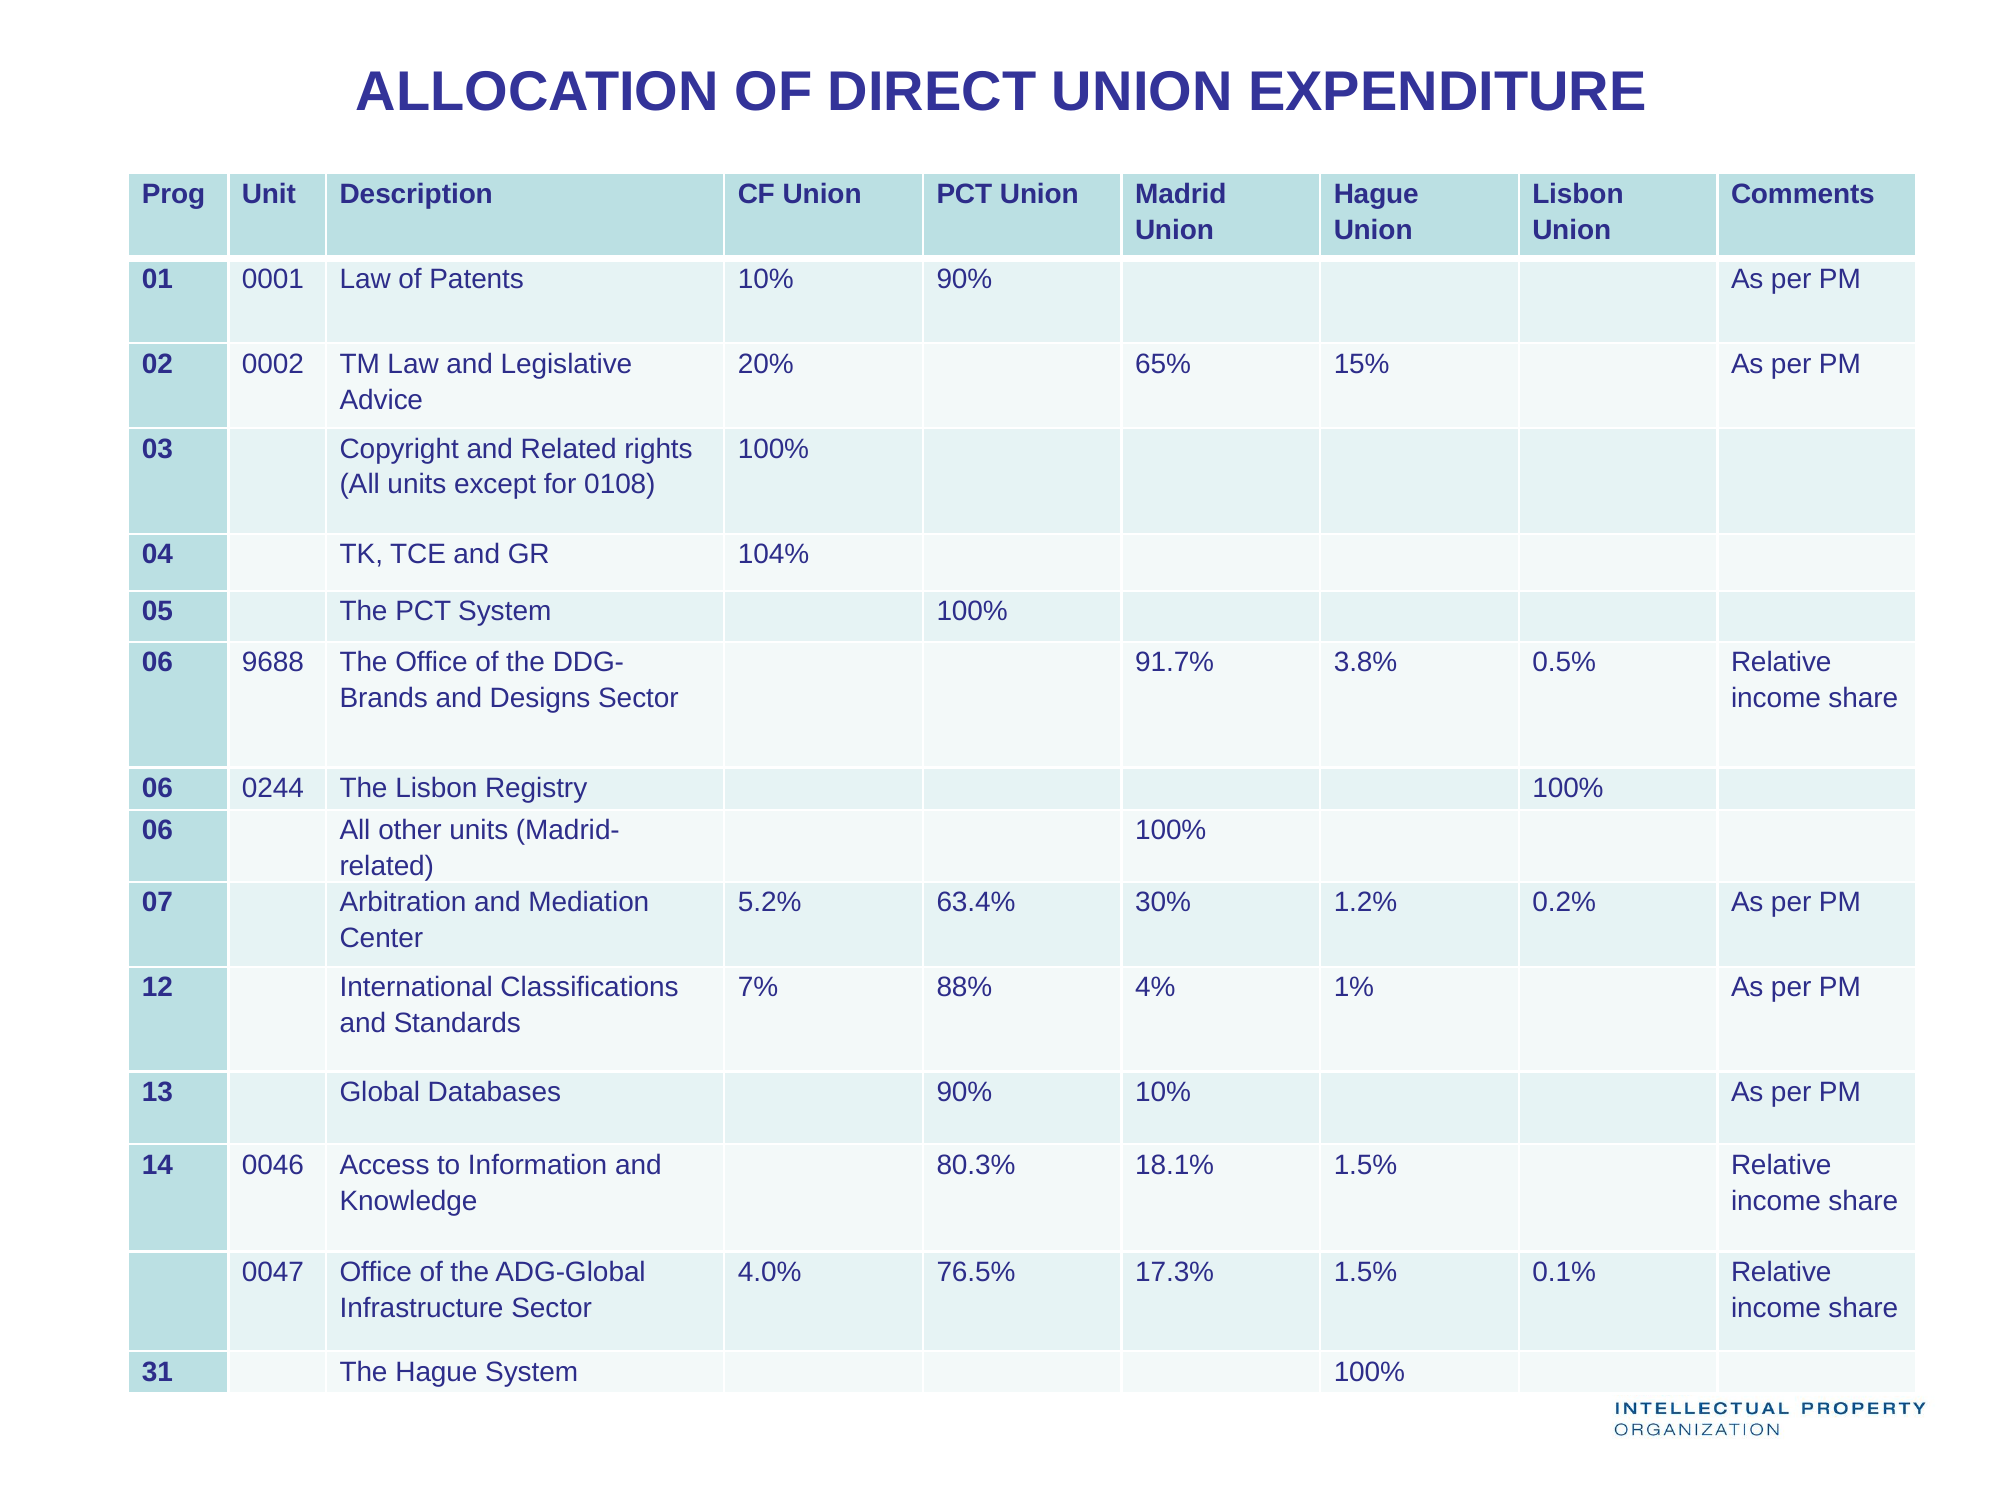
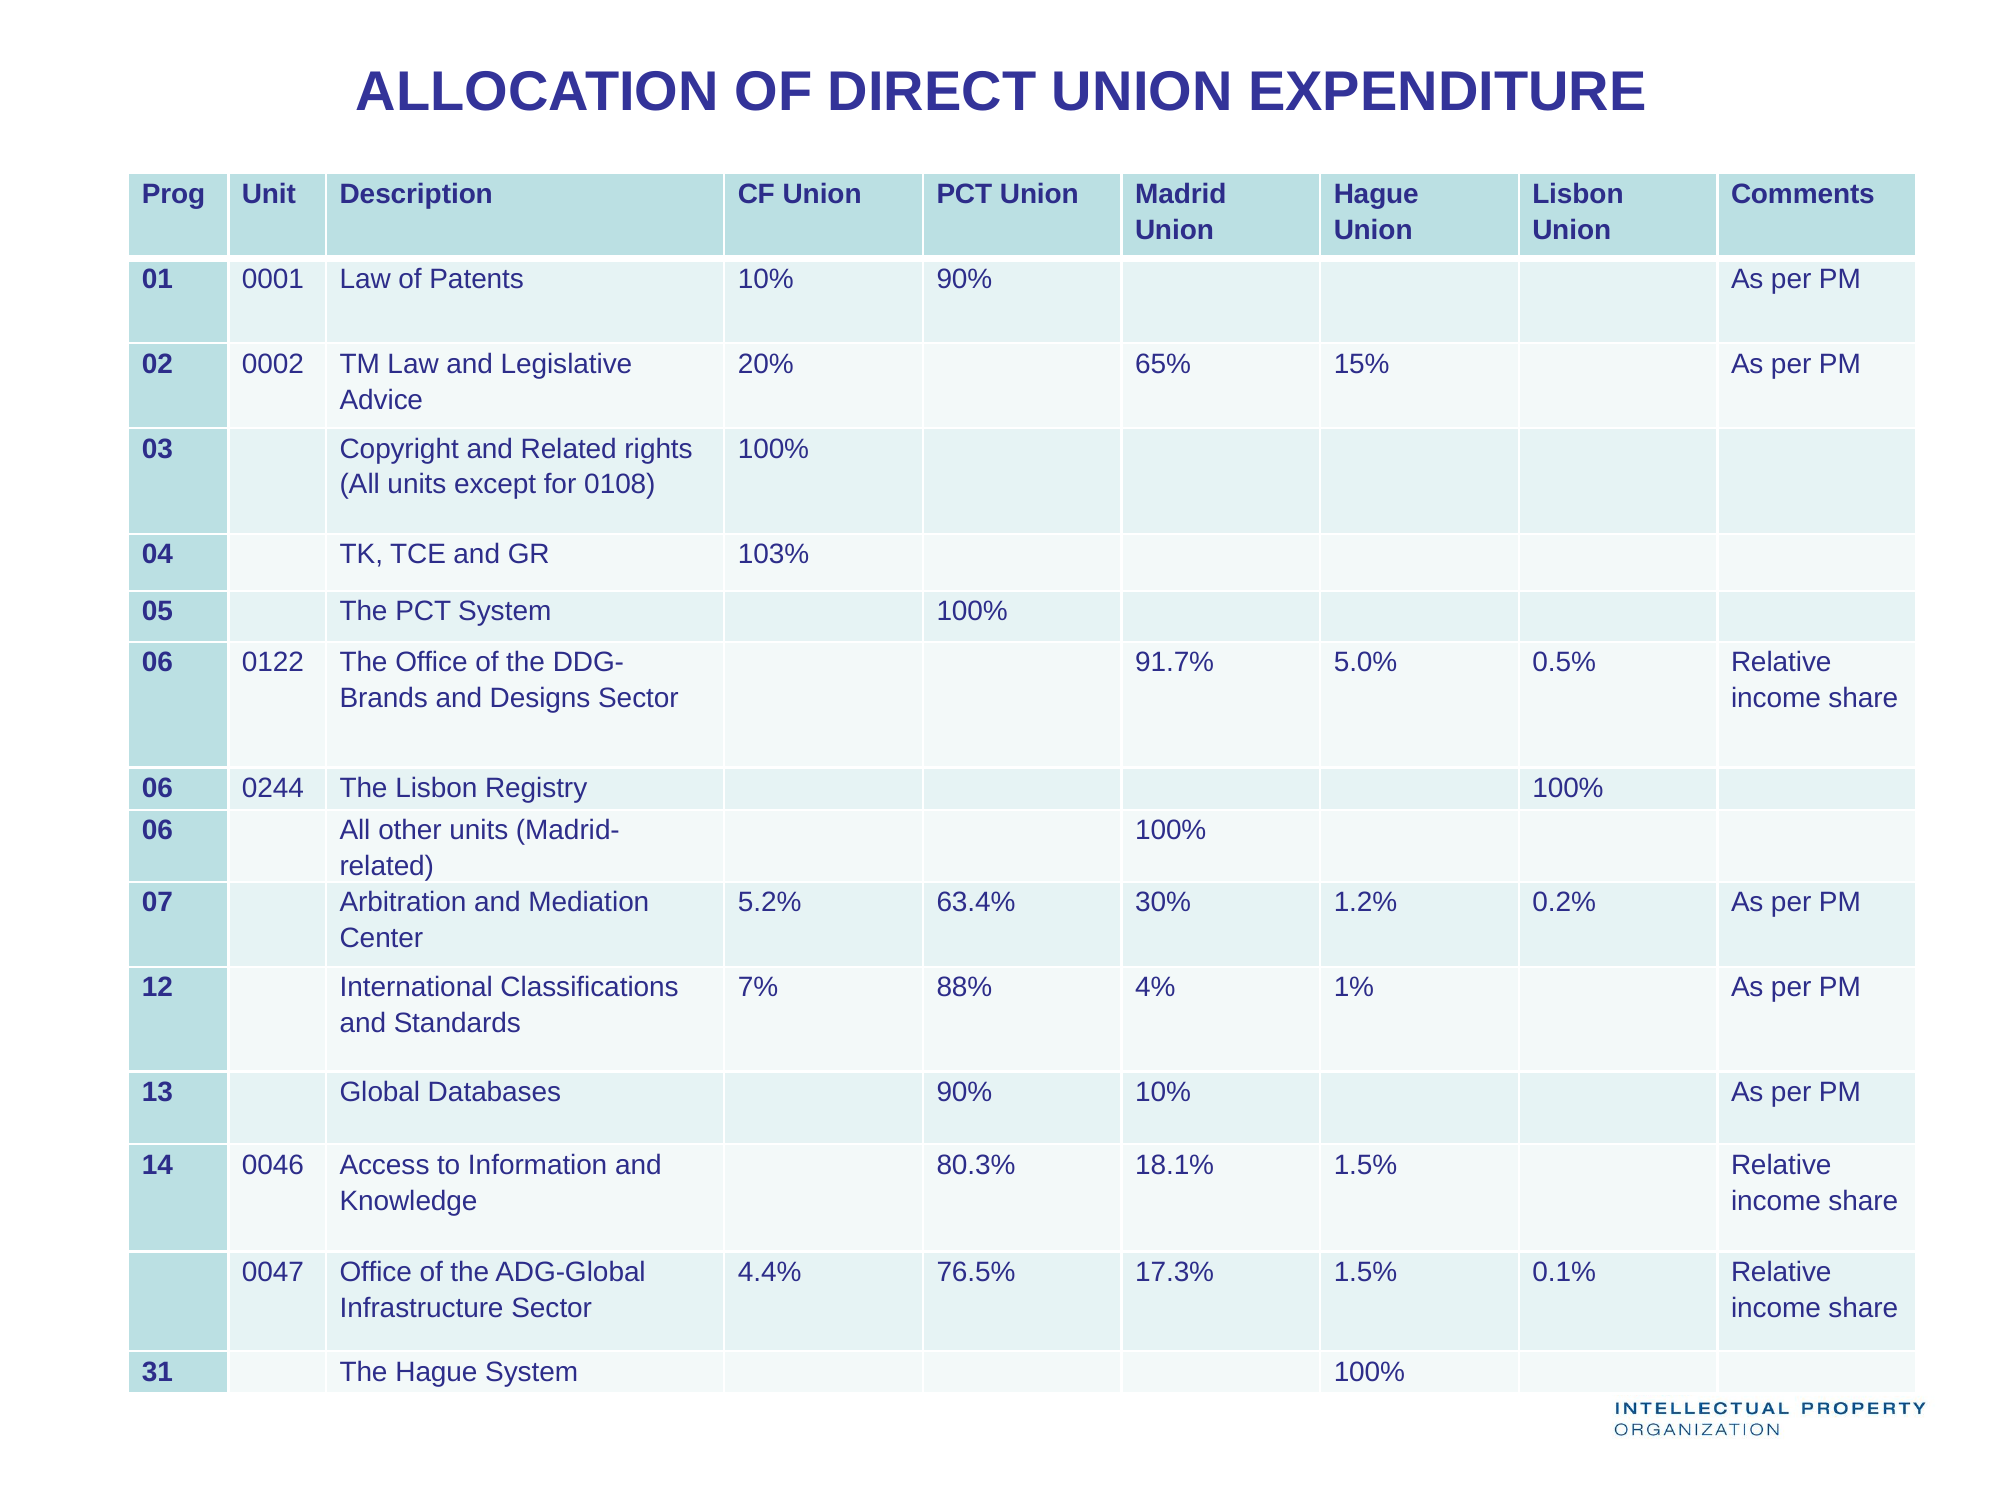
104%: 104% -> 103% (774, 555)
9688: 9688 -> 0122 (273, 663)
3.8%: 3.8% -> 5.0% (1366, 663)
4.0%: 4.0% -> 4.4% (770, 1273)
